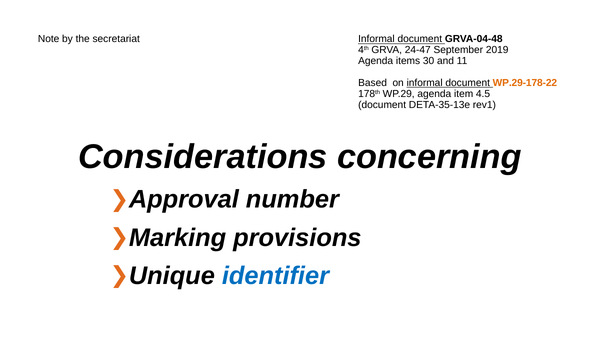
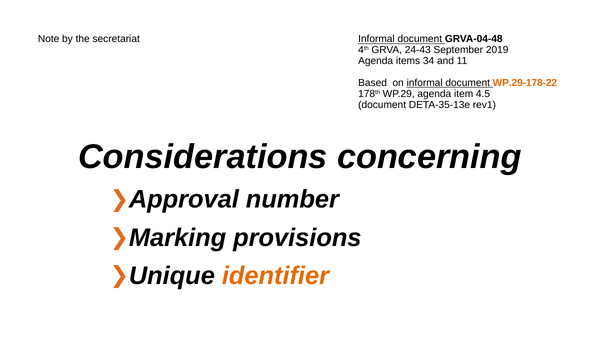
24-47: 24-47 -> 24-43 (418, 50)
30: 30 -> 34 (429, 61)
identifier colour: blue -> orange (275, 276)
